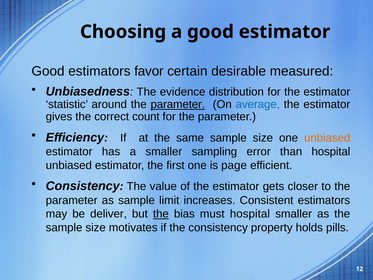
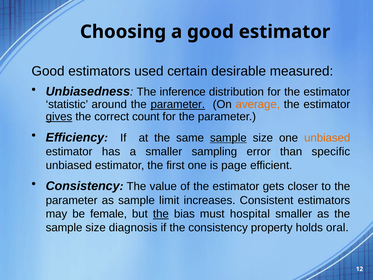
favor: favor -> used (149, 71)
evidence: evidence -> inference (183, 92)
average colour: blue -> orange (258, 104)
gives underline: none -> present (59, 117)
sample underline: none -> present (228, 138)
than hospital: hospital -> specific (331, 152)
deliver: deliver -> female (109, 214)
motivates: motivates -> diagnosis (133, 227)
pills: pills -> oral (337, 227)
